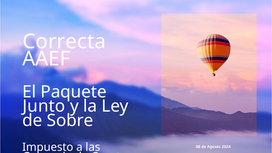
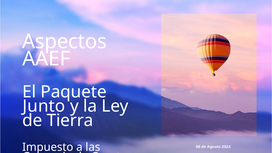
Correcta: Correcta -> Aspectos (64, 42)
Sobre: Sobre -> Tierra (70, 120)
